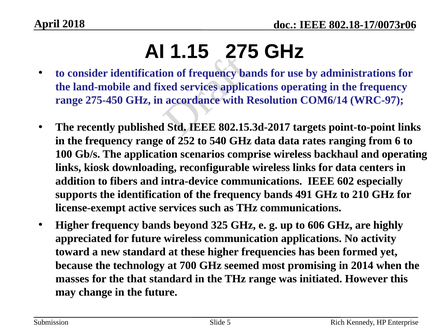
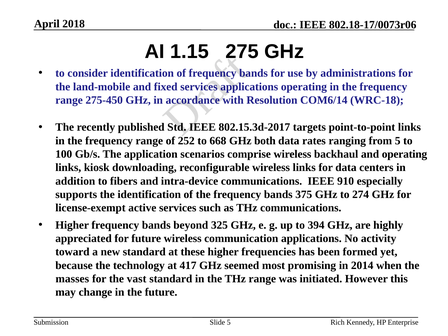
WRC-97: WRC-97 -> WRC-18 (377, 100)
540: 540 -> 668 (218, 141)
GHz data: data -> both (265, 141)
from 6: 6 -> 5 (398, 141)
602: 602 -> 910 (346, 181)
491: 491 -> 375 (304, 194)
210: 210 -> 274 (361, 194)
606: 606 -> 394 (316, 225)
700: 700 -> 417 (188, 265)
that: that -> vast (137, 279)
